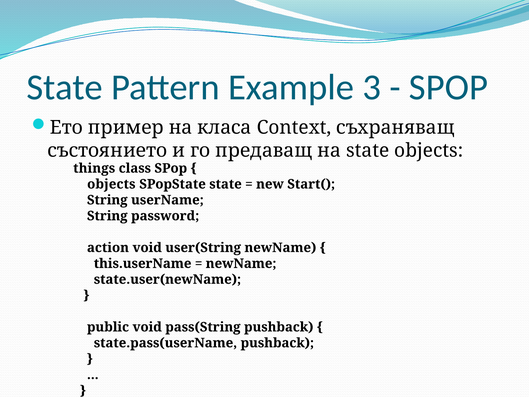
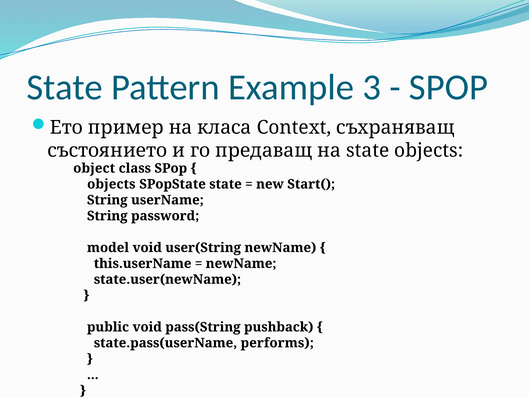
things: things -> object (94, 168)
action: action -> model (108, 248)
state.pass(userName pushback: pushback -> performs (277, 343)
